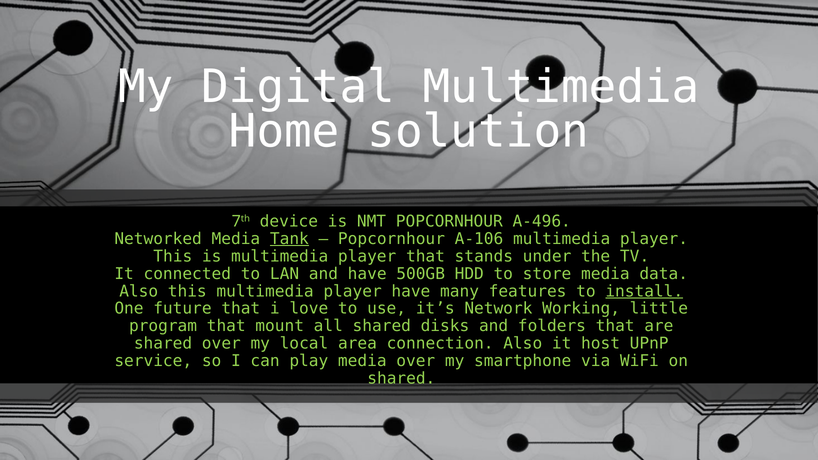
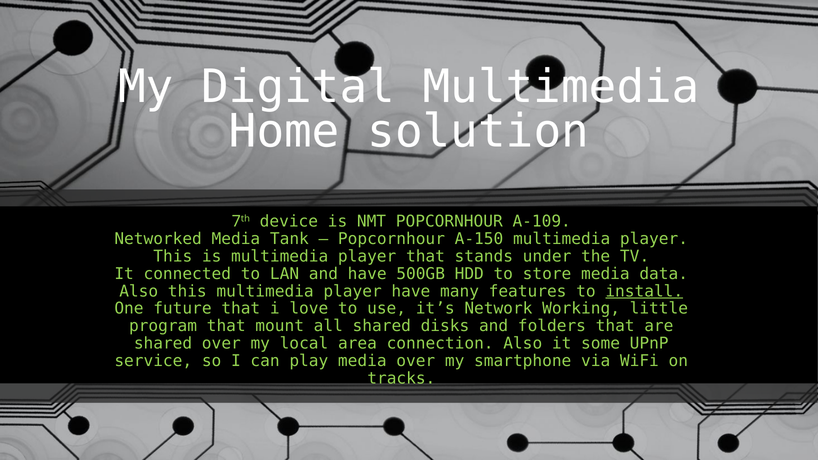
A-496: A-496 -> A-109 (542, 221)
Tank underline: present -> none (289, 239)
A-106: A-106 -> A-150 (479, 239)
host: host -> some (601, 344)
shared: shared -> tracks (401, 379)
